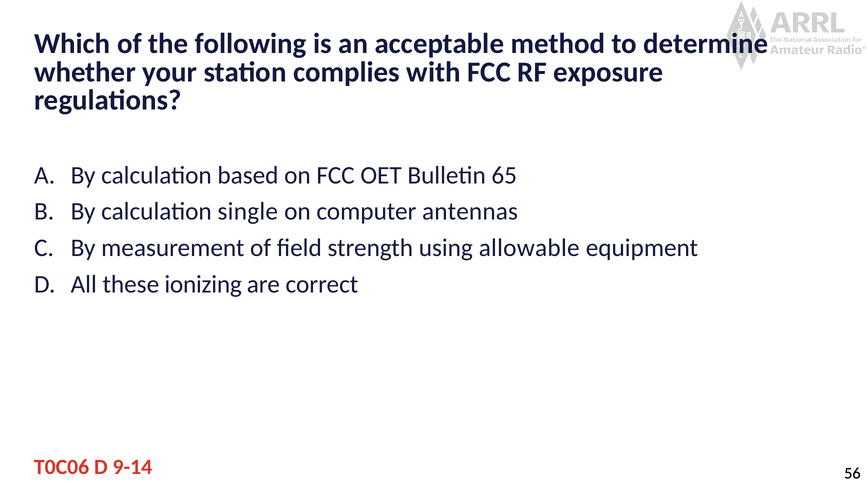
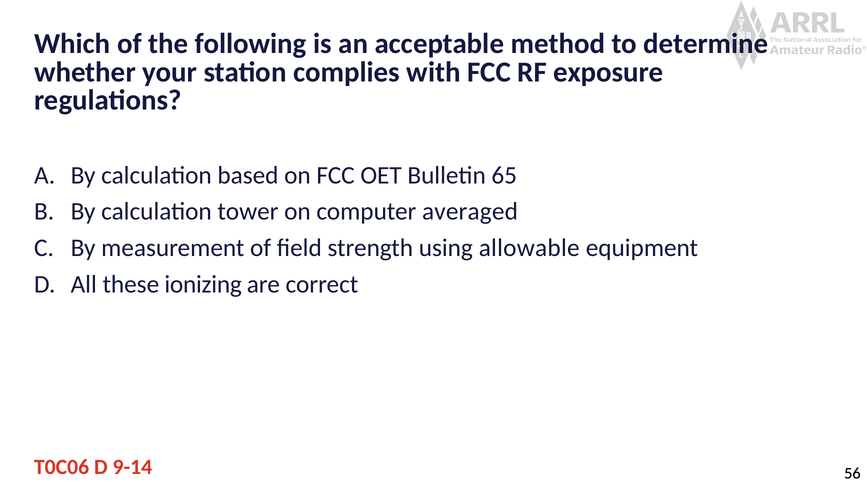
single: single -> tower (248, 212)
antennas: antennas -> averaged (470, 212)
